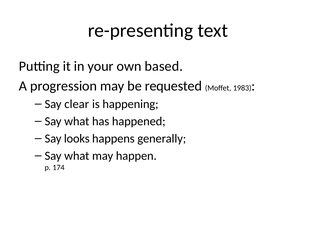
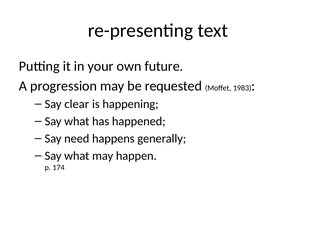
based: based -> future (164, 66)
looks: looks -> need (77, 139)
